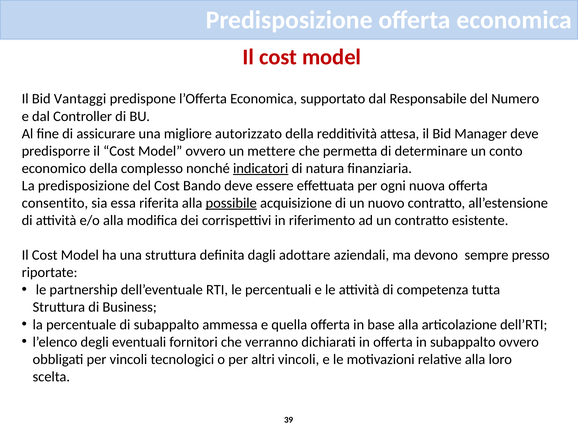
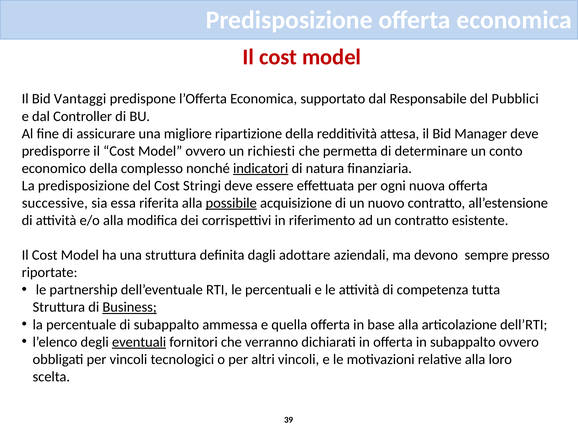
Numero: Numero -> Pubblici (515, 99)
autorizzato: autorizzato -> ripartizione (249, 133)
mettere: mettere -> richiesti (271, 151)
Bando: Bando -> Stringi (202, 185)
consentito: consentito -> successive (55, 203)
Business underline: none -> present (130, 307)
eventuali underline: none -> present (139, 342)
